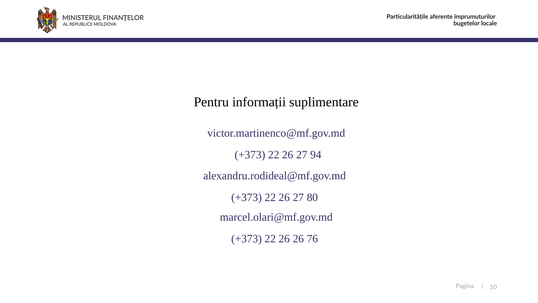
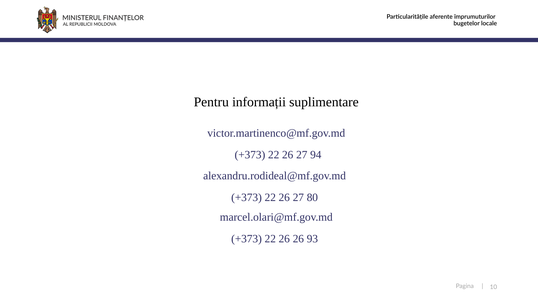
76: 76 -> 93 (312, 238)
